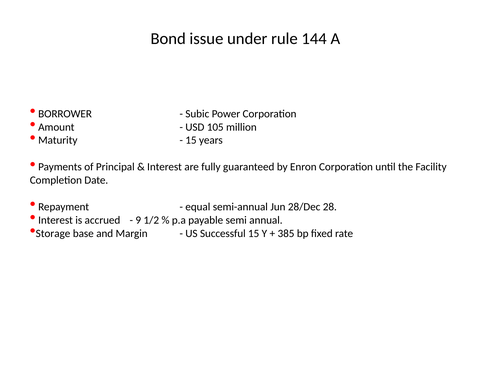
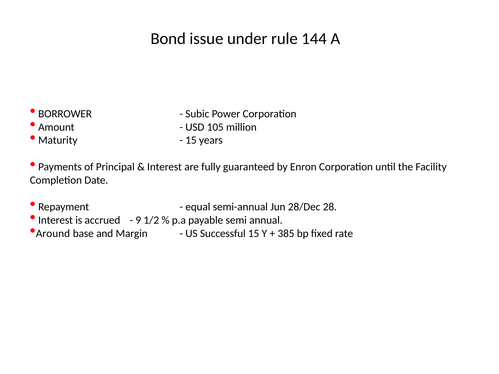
Storage: Storage -> Around (53, 234)
